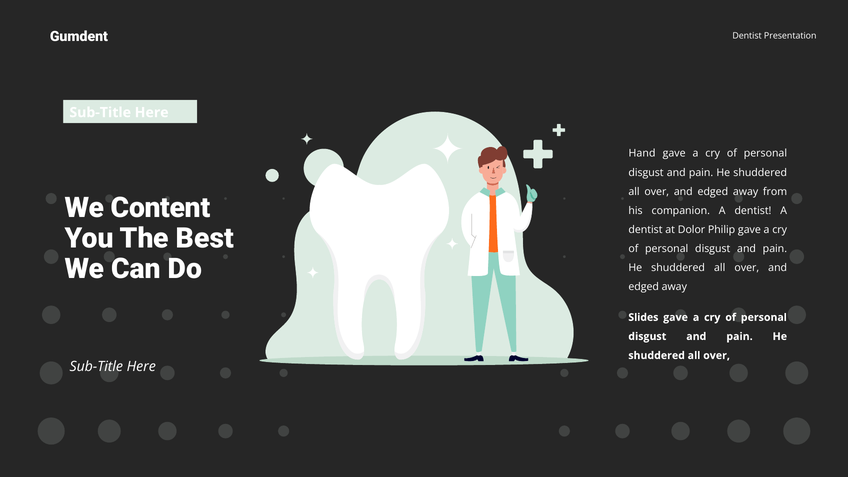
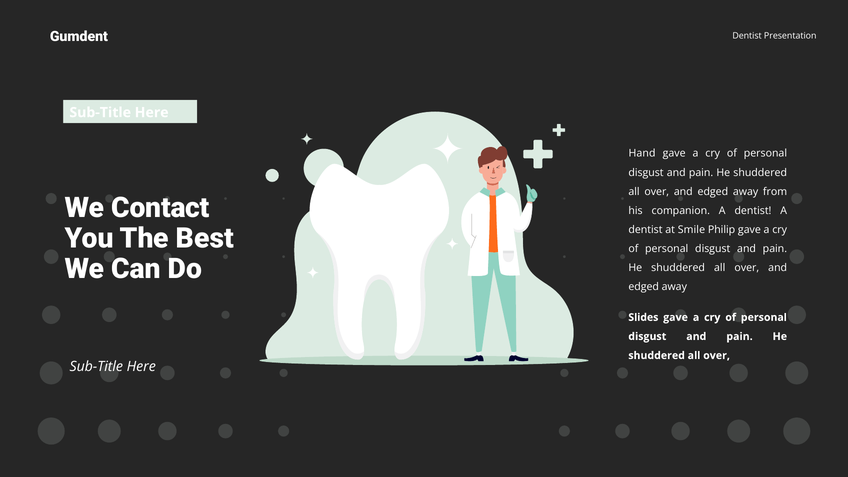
Content: Content -> Contact (161, 208)
Dolor: Dolor -> Smile (691, 230)
